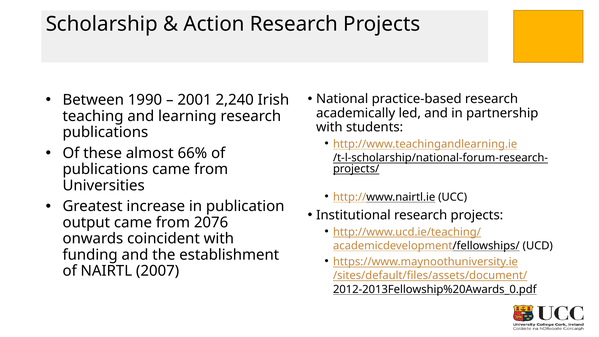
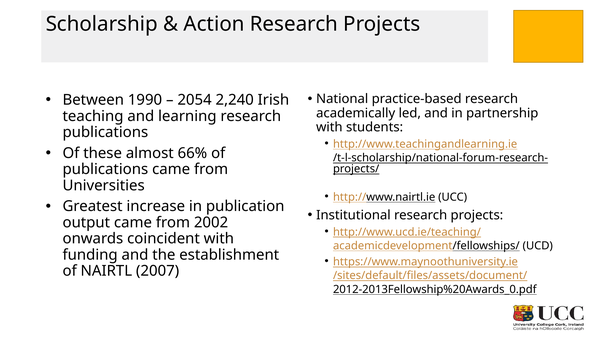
2001: 2001 -> 2054 (195, 100)
2076: 2076 -> 2002 (211, 222)
